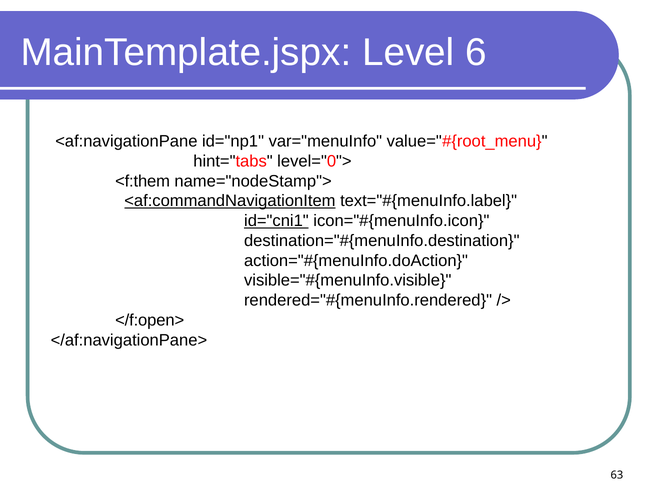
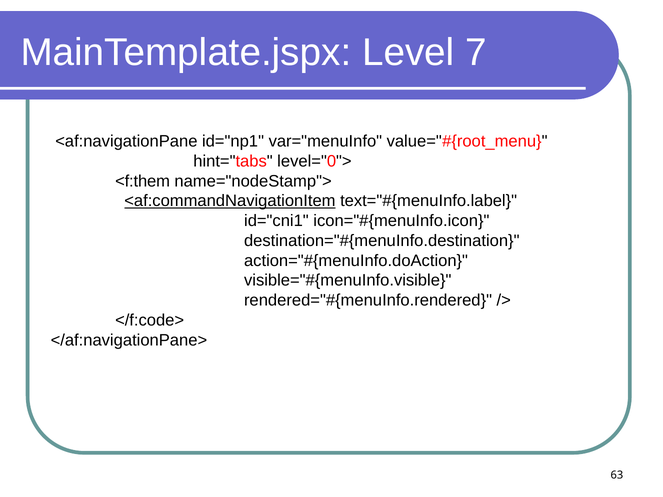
6: 6 -> 7 (476, 52)
id="cni1 underline: present -> none (276, 221)
</f:open>: </f:open> -> </f:code> (150, 320)
